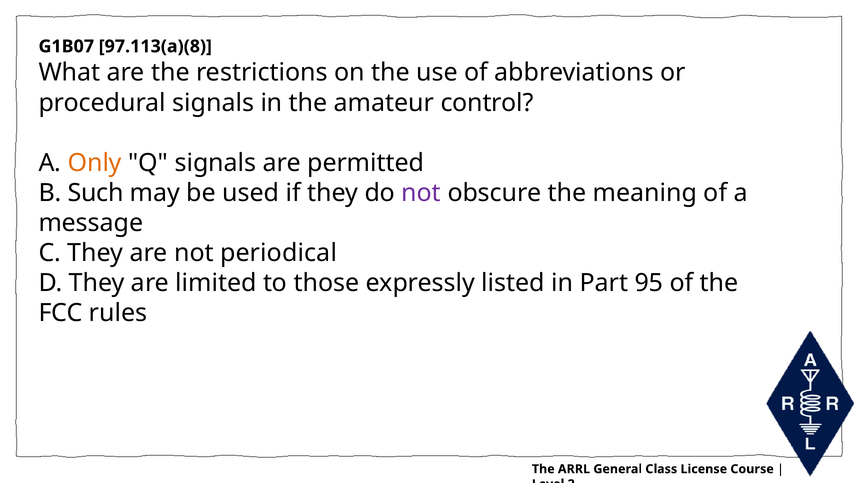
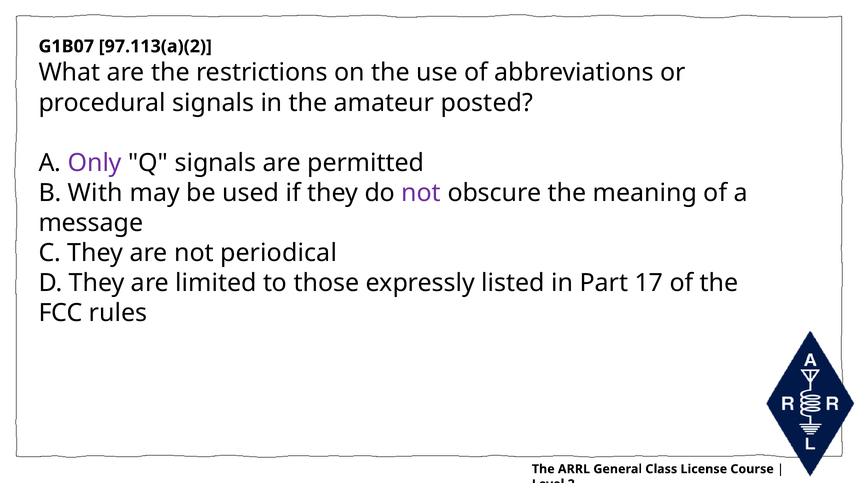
97.113(a)(8: 97.113(a)(8 -> 97.113(a)(2 (155, 46)
control: control -> posted (487, 103)
Only colour: orange -> purple (95, 163)
Such: Such -> With (95, 193)
95: 95 -> 17 (649, 283)
